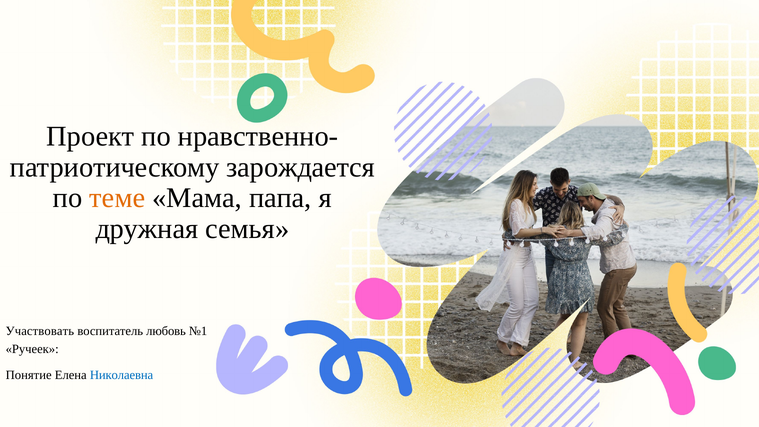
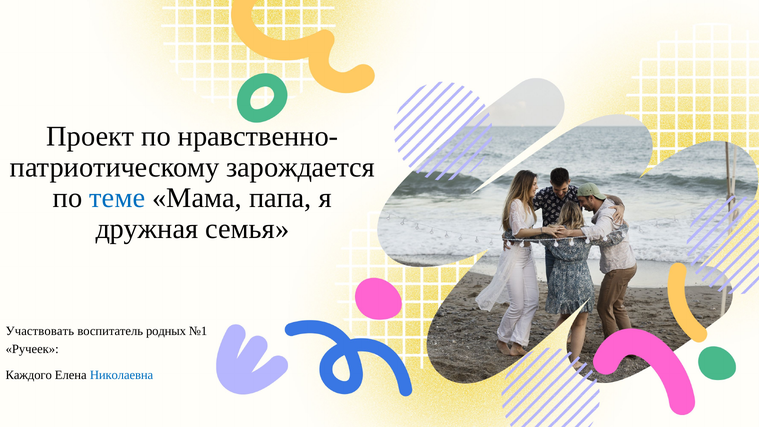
теме colour: orange -> blue (117, 198)
любовь: любовь -> родных (166, 331)
Понятие: Понятие -> Каждого (29, 375)
